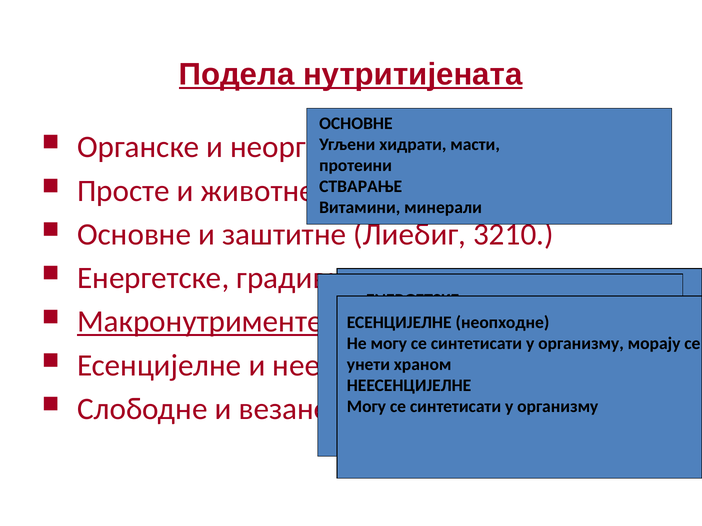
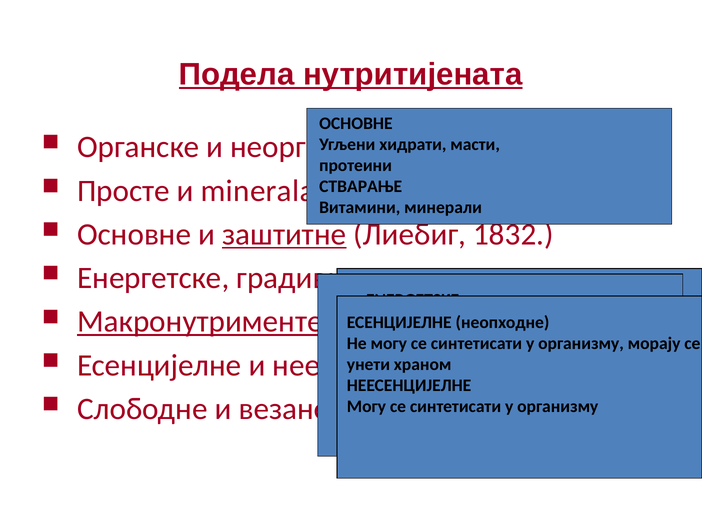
и животне: животне -> minerala (258, 191)
заштитне underline: none -> present (284, 235)
3210: 3210 -> 1832 (513, 235)
